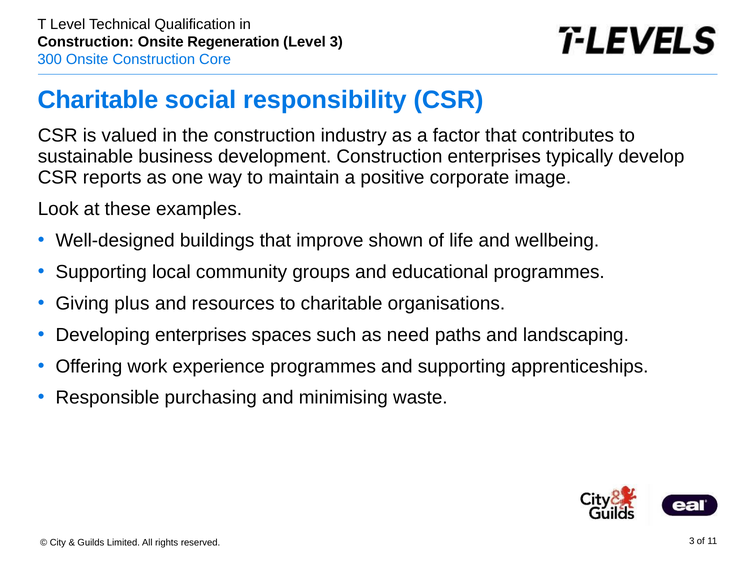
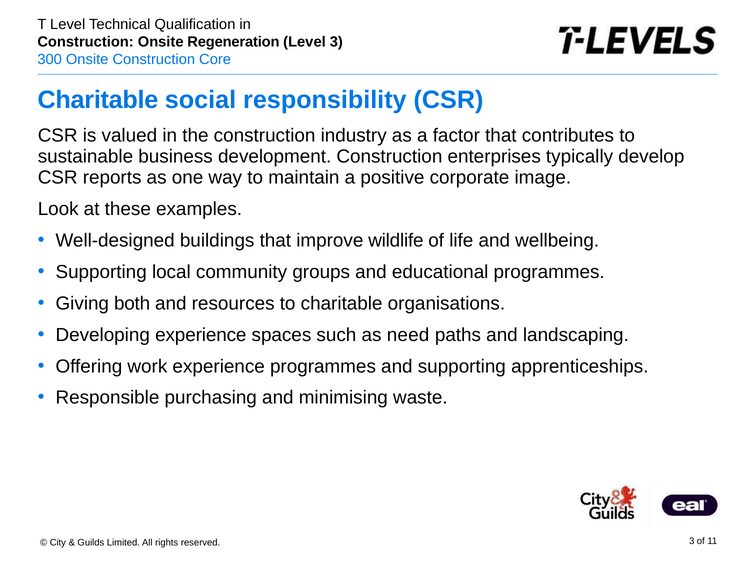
shown: shown -> wildlife (396, 241)
plus: plus -> both (132, 304)
Developing enterprises: enterprises -> experience (201, 335)
